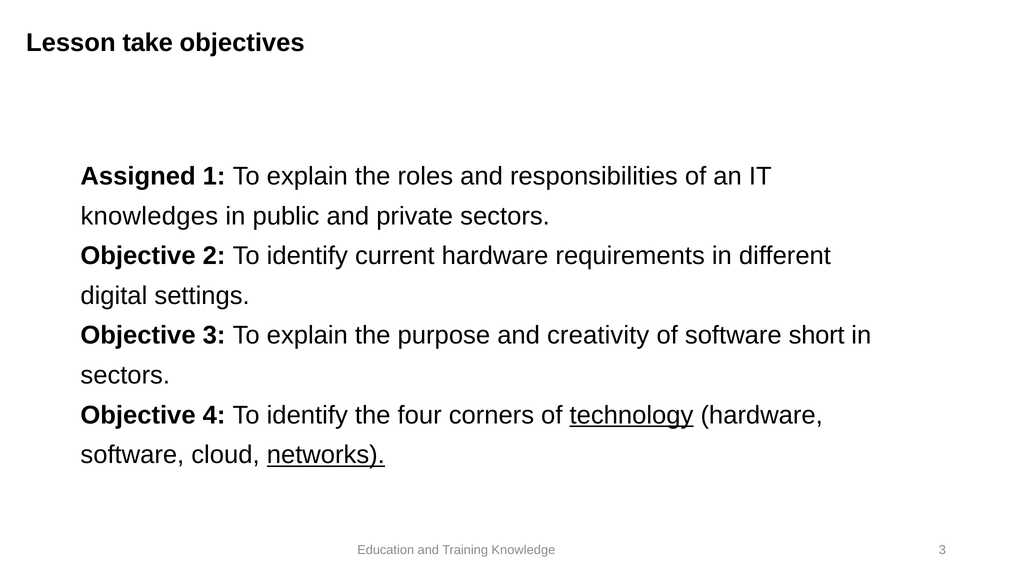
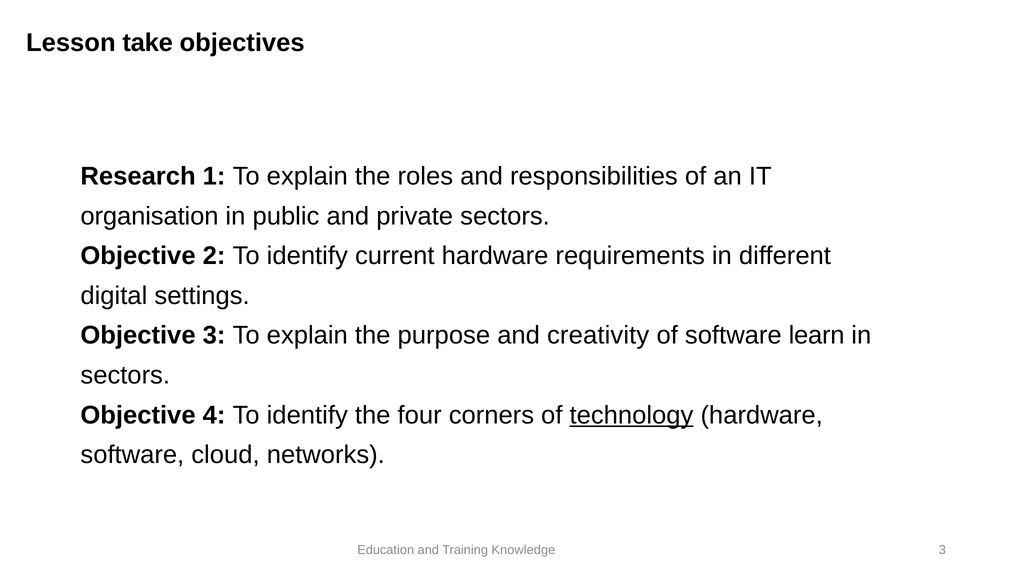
Assigned: Assigned -> Research (138, 176)
knowledges: knowledges -> organisation (149, 216)
short: short -> learn (817, 336)
networks underline: present -> none (326, 455)
